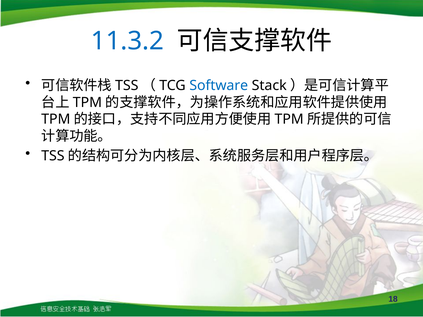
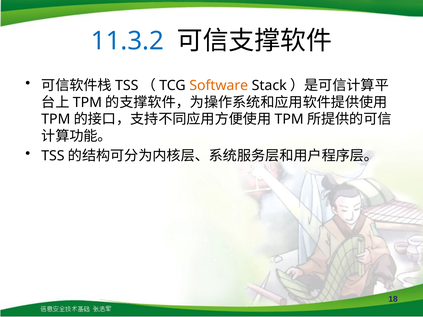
Software colour: blue -> orange (219, 86)
